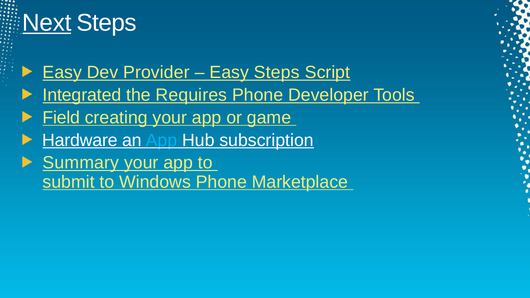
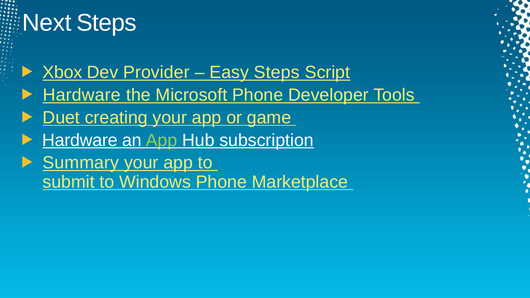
Next underline: present -> none (47, 23)
Easy: Easy -> Xbox (62, 72)
Integrated: Integrated -> Hardware (82, 95)
Requires: Requires -> Microsoft (191, 95)
Field: Field -> Duet (61, 118)
App colour: light blue -> light green (161, 140)
